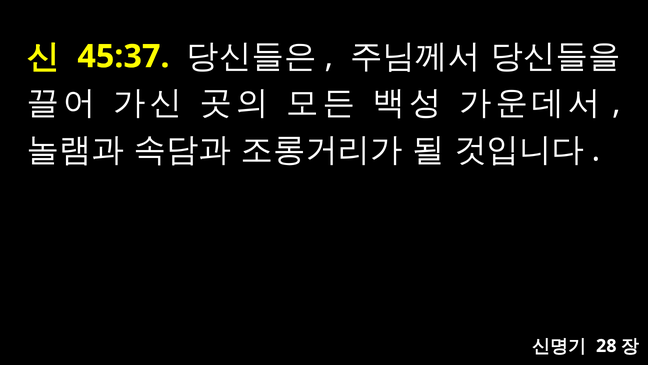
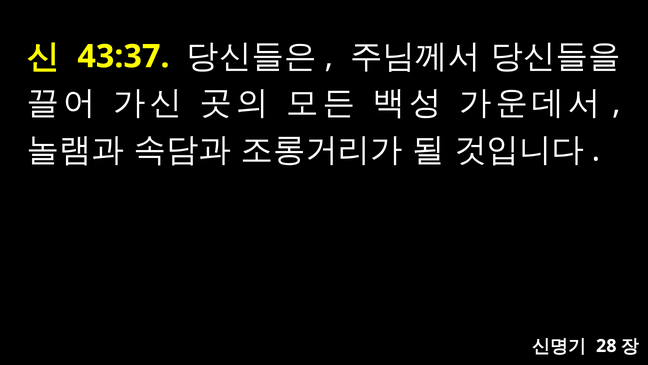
45:37: 45:37 -> 43:37 (123, 56)
